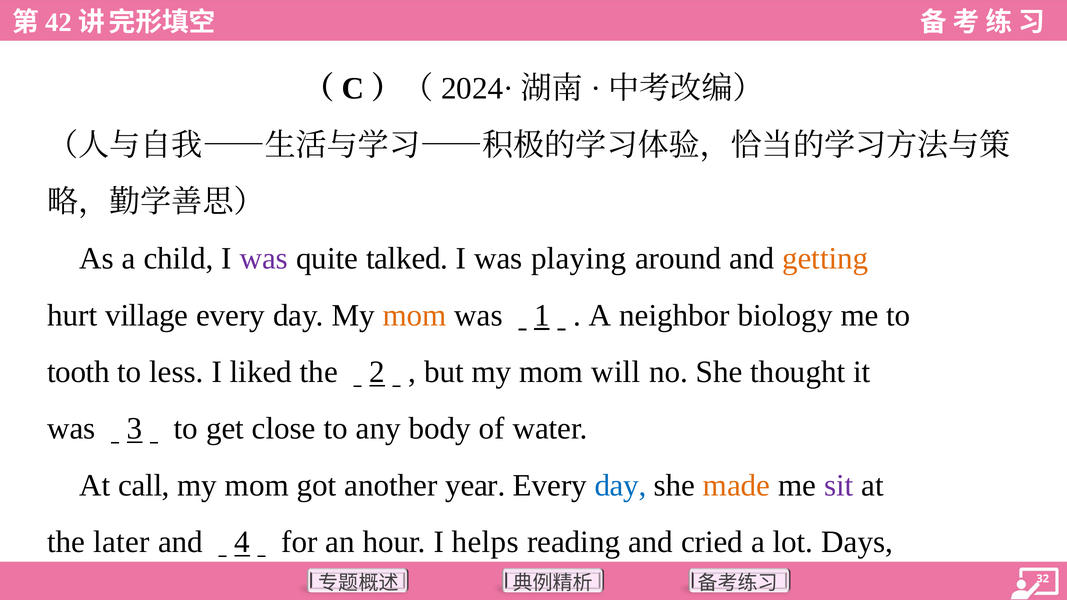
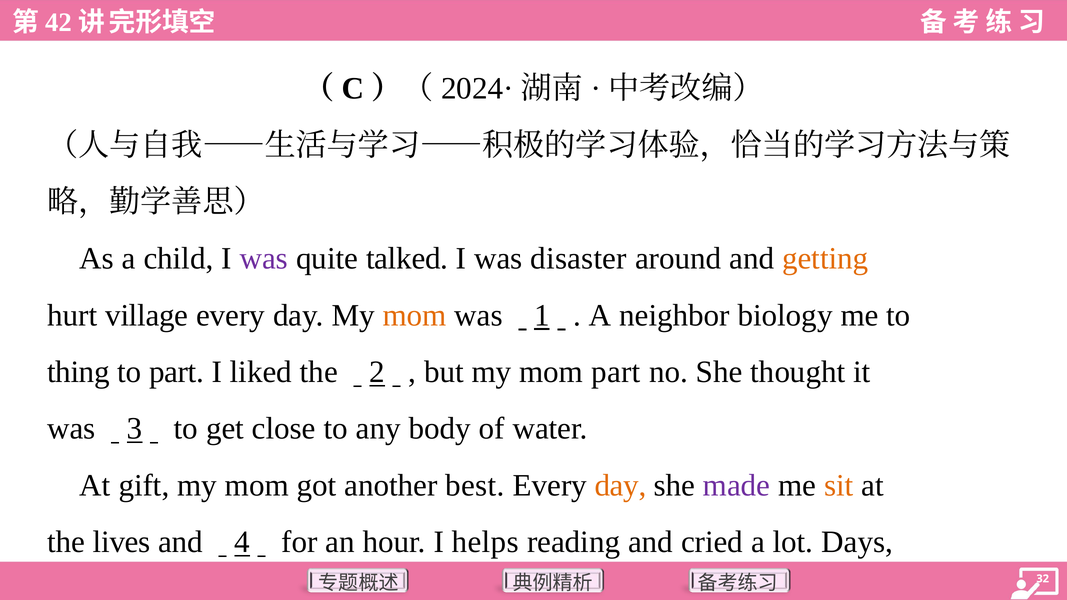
playing: playing -> disaster (579, 259)
tooth: tooth -> thing (78, 372)
to less: less -> part (177, 372)
mom will: will -> part (616, 372)
call: call -> gift (144, 485)
year: year -> best (475, 485)
day colour: blue -> orange (621, 485)
made colour: orange -> purple (737, 485)
sit colour: purple -> orange (839, 485)
later: later -> lives (122, 542)
